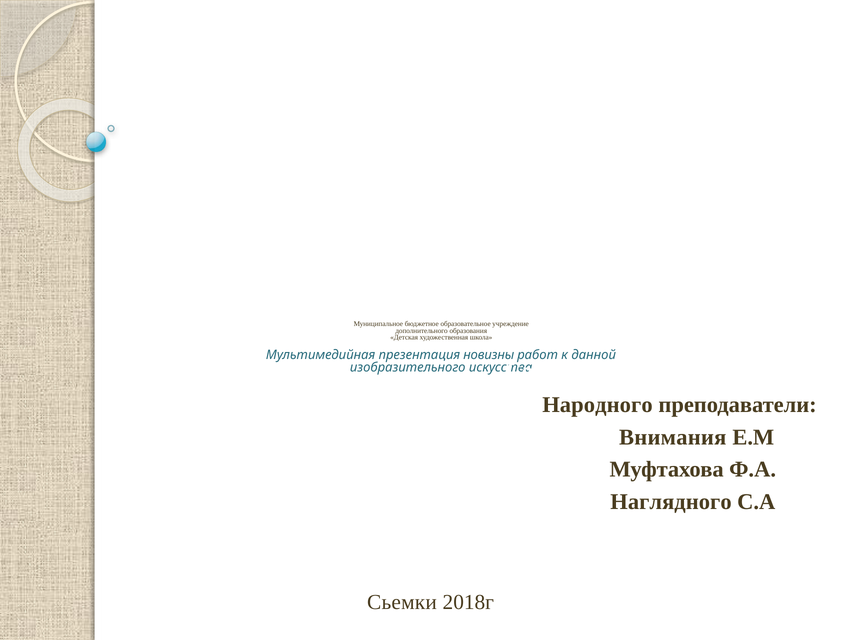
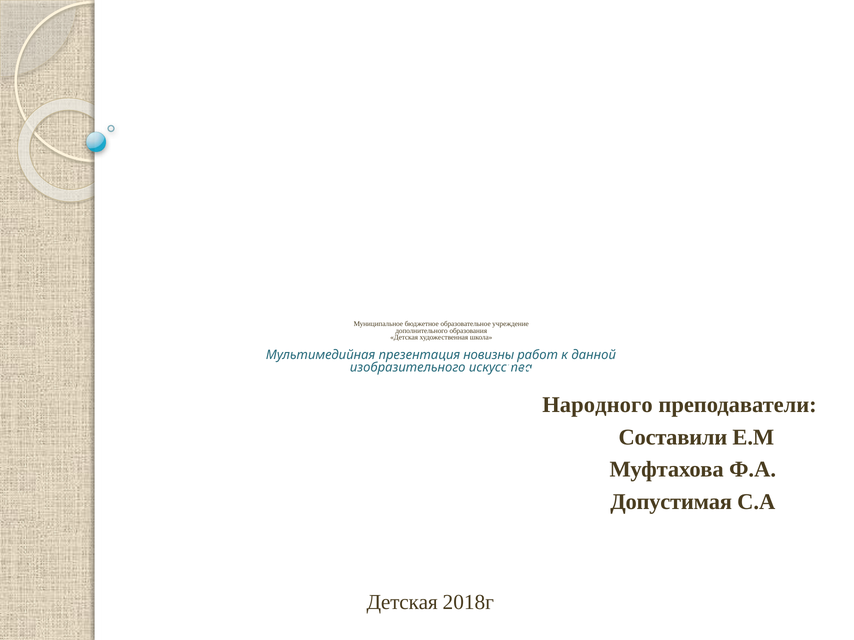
Внимания: Внимания -> Составили (673, 437)
Наглядного: Наглядного -> Допустимая (671, 502)
Сьемки: Сьемки -> Детская (402, 603)
